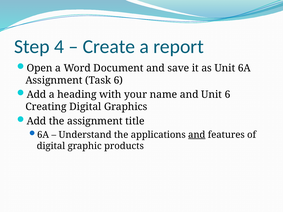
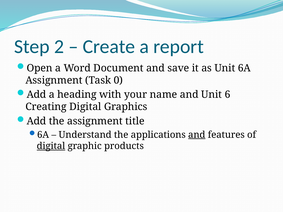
4: 4 -> 2 (59, 47)
Task 6: 6 -> 0 (118, 80)
digital underline: none -> present (51, 146)
